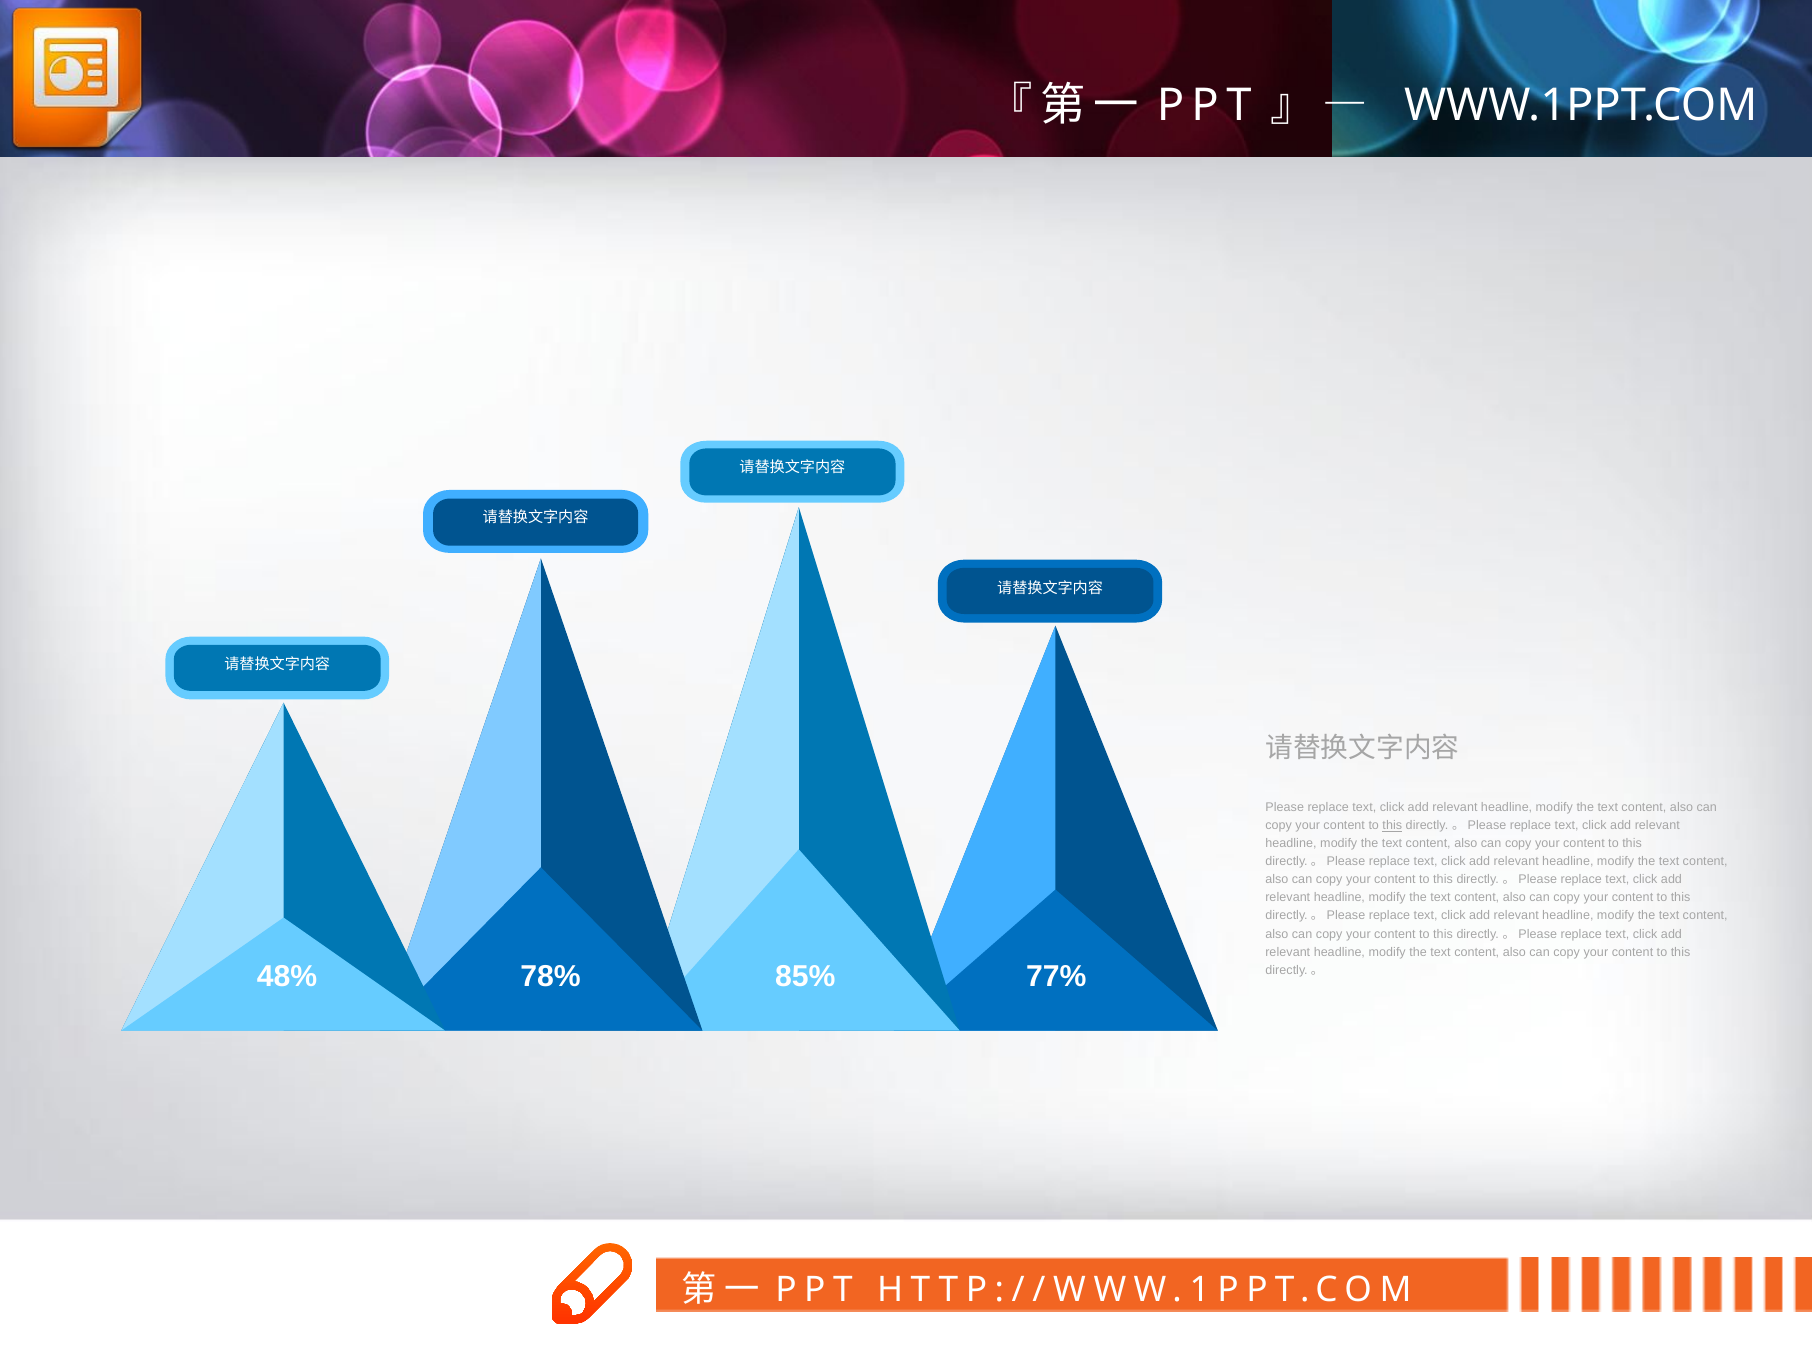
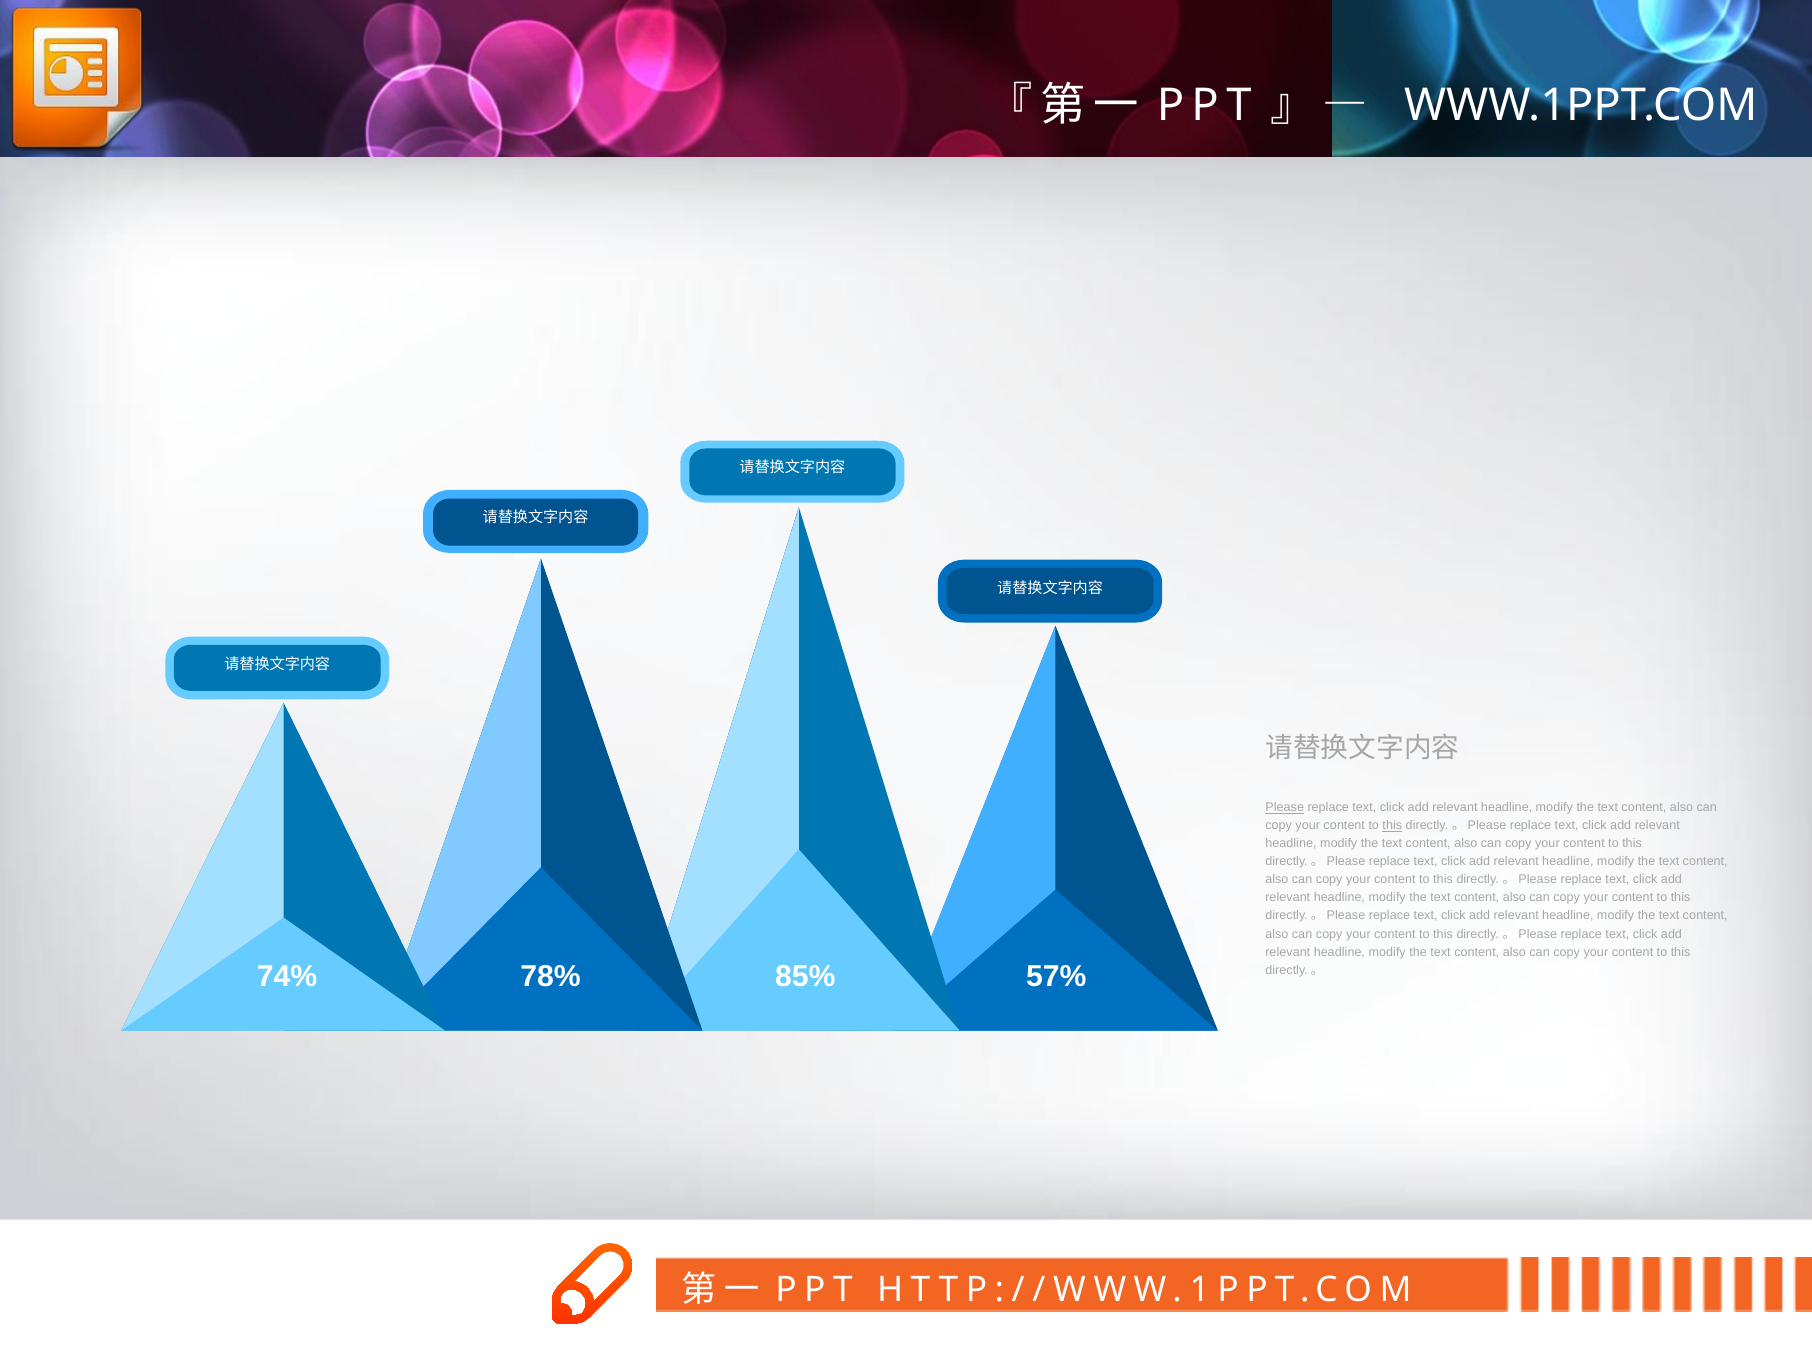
Please underline: none -> present (1285, 808)
48%: 48% -> 74% (287, 976)
77%: 77% -> 57% (1056, 976)
